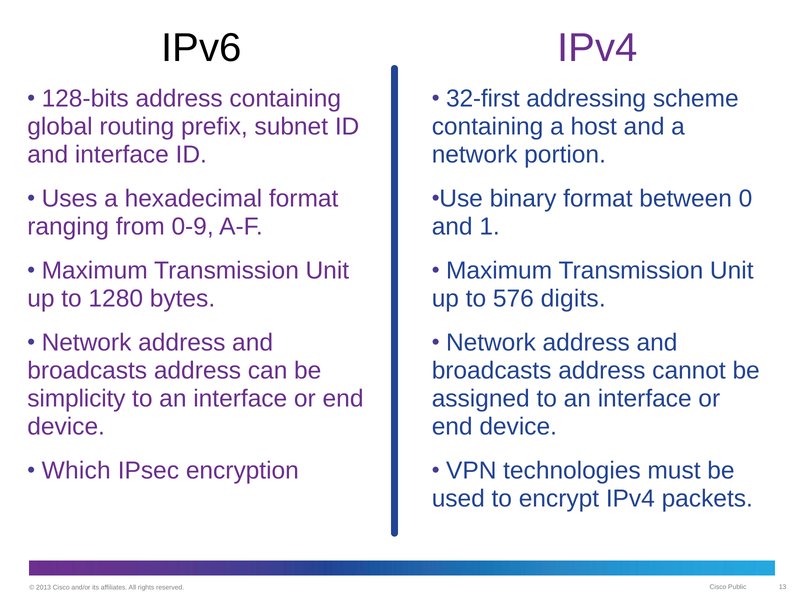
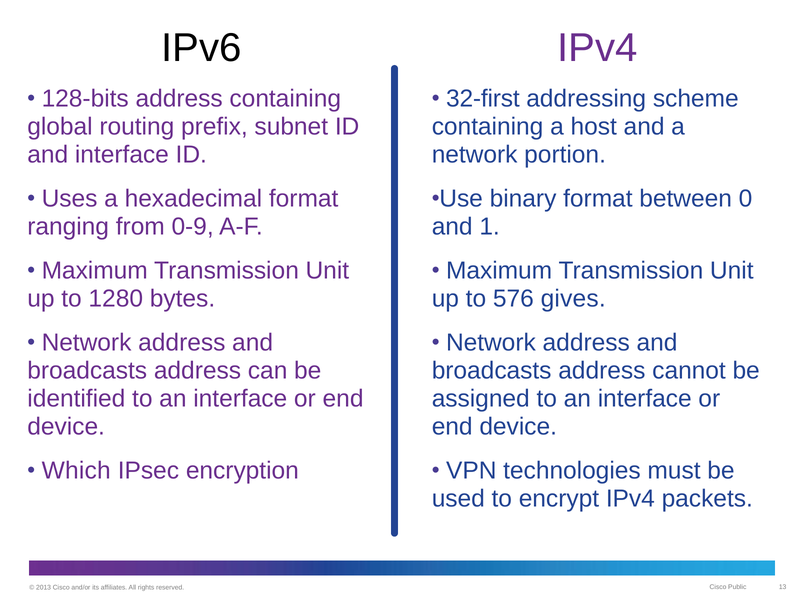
digits: digits -> gives (573, 299)
simplicity: simplicity -> identified (76, 399)
